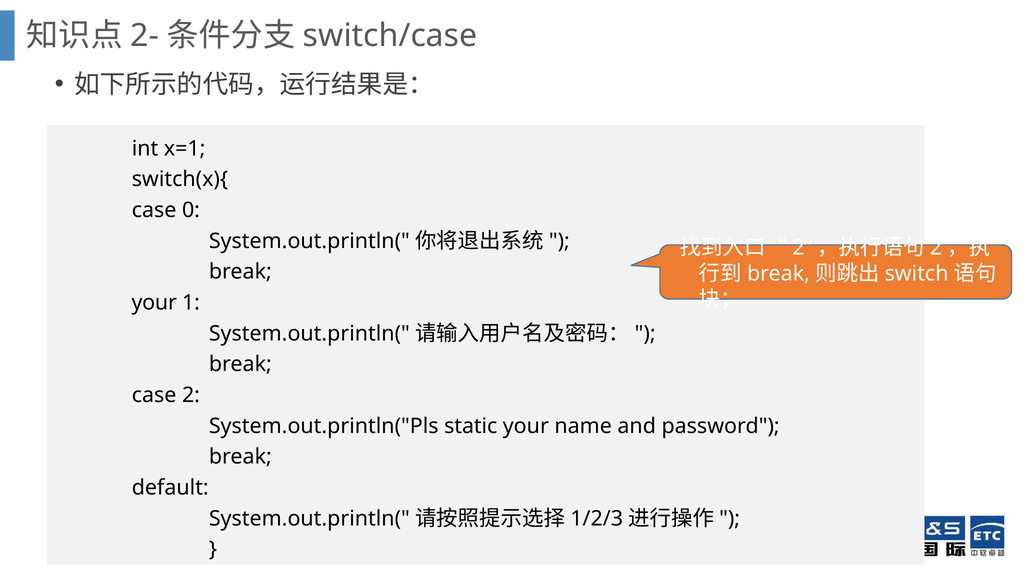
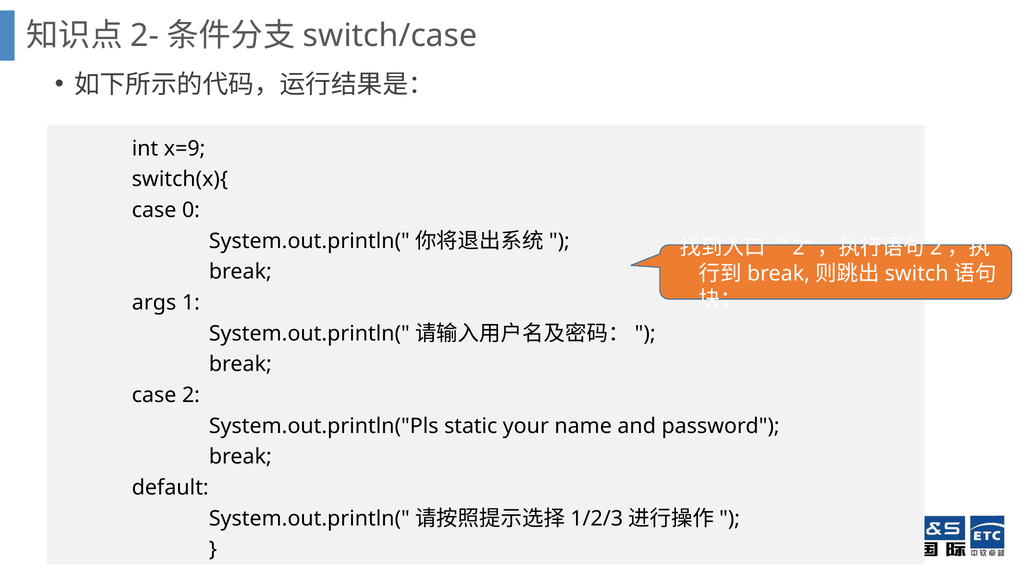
x=1: x=1 -> x=9 (185, 149)
your: your -> args (154, 303)
